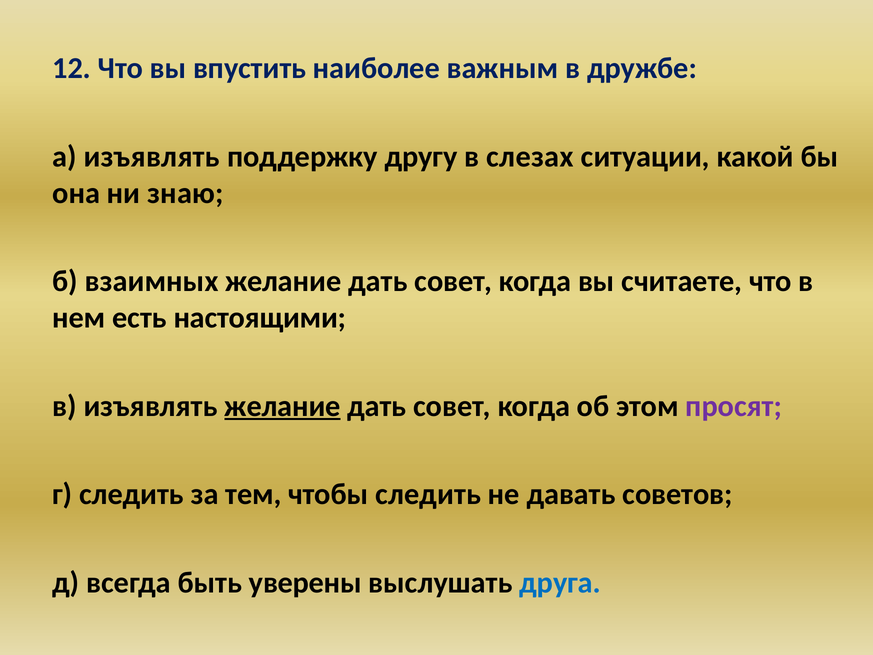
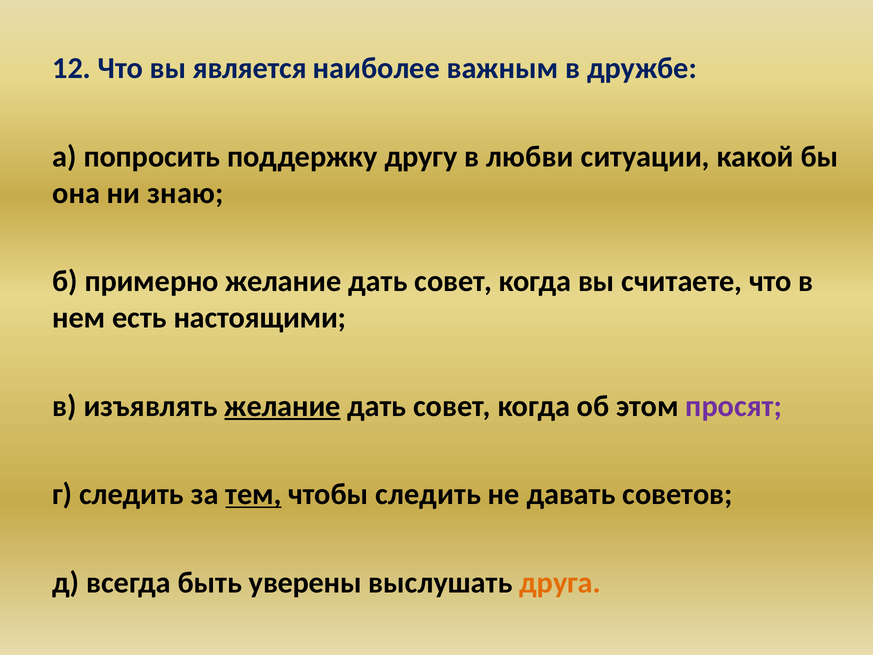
впустить: впустить -> является (250, 68)
а изъявлять: изъявлять -> попросить (152, 157)
слезах: слезах -> любви (530, 157)
взаимных: взаимных -> примерно (152, 281)
тем underline: none -> present (253, 494)
друга colour: blue -> orange (560, 582)
